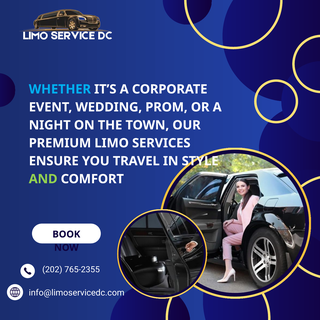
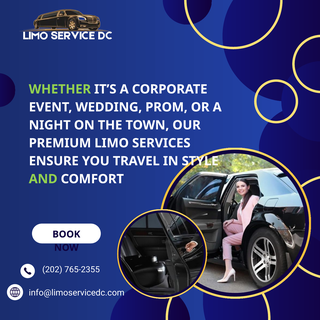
WHETHER colour: light blue -> light green (60, 89)
